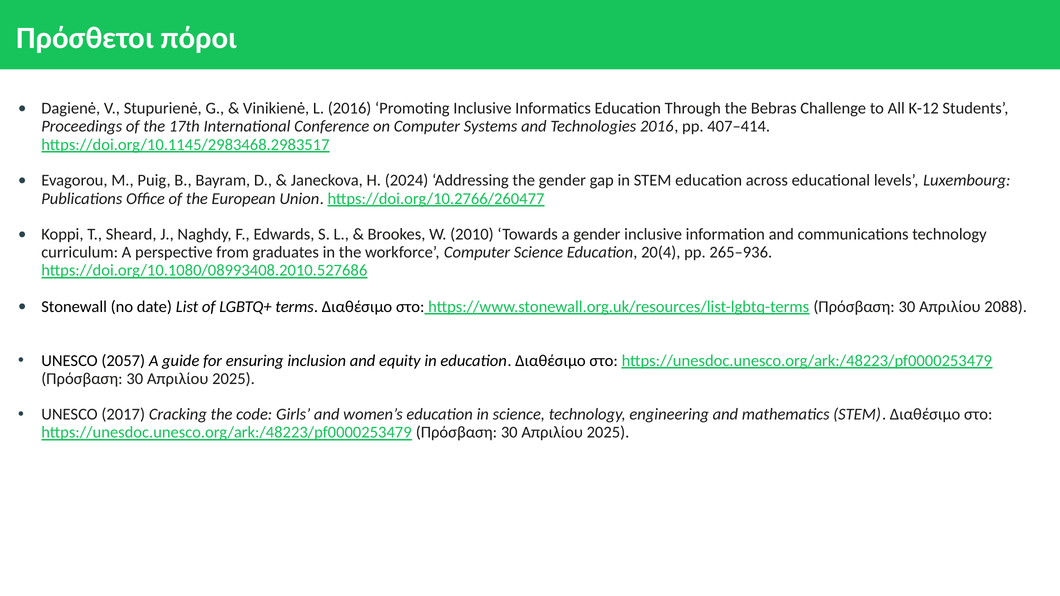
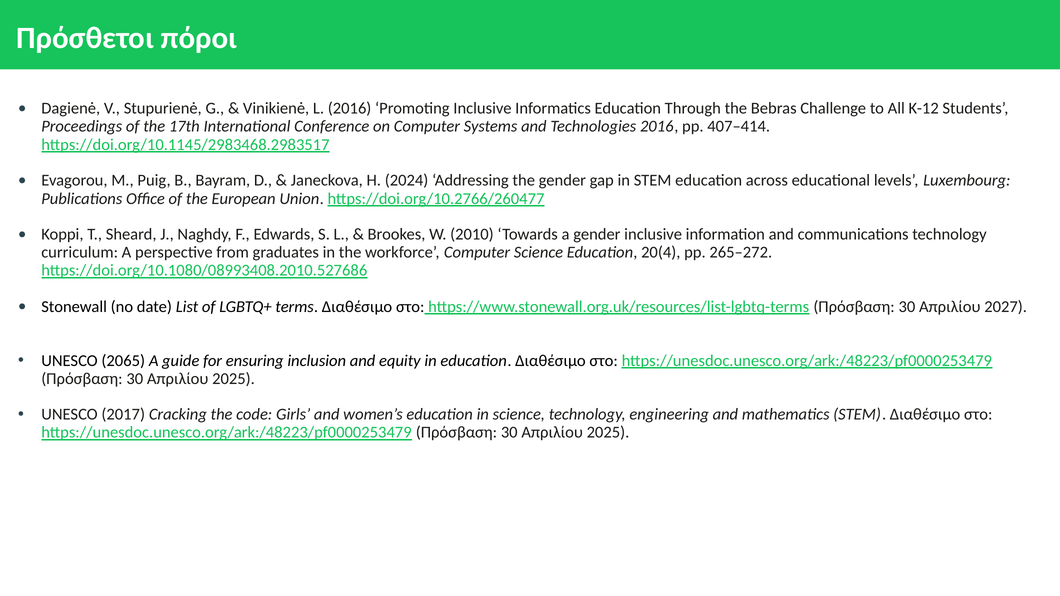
265–936: 265–936 -> 265–272 (741, 252)
2088: 2088 -> 2027 (1006, 307)
2057: 2057 -> 2065 (123, 361)
